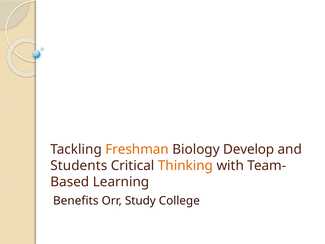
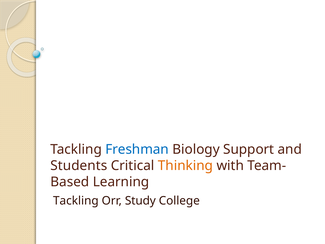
Freshman colour: orange -> blue (137, 149)
Develop: Develop -> Support (249, 149)
Benefits: Benefits -> Tackling (76, 200)
